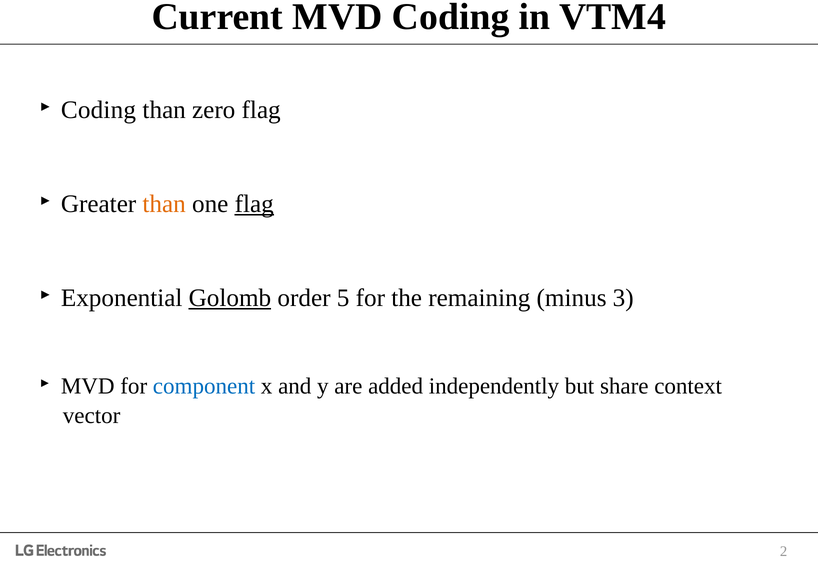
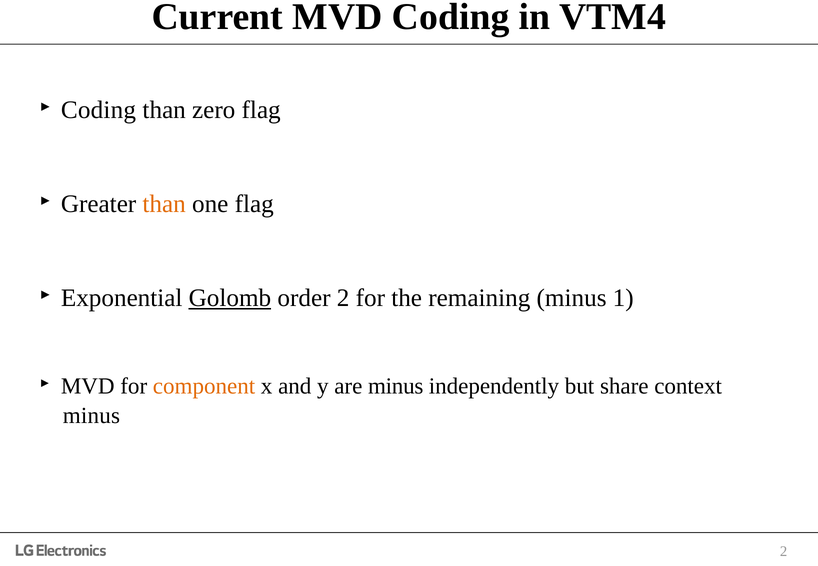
flag underline: present -> none (254, 204)
order 5: 5 -> 2 (343, 298)
3: 3 -> 1 (623, 298)
component colour: blue -> orange (204, 387)
are added: added -> minus (396, 387)
vector: vector -> minus (91, 416)
